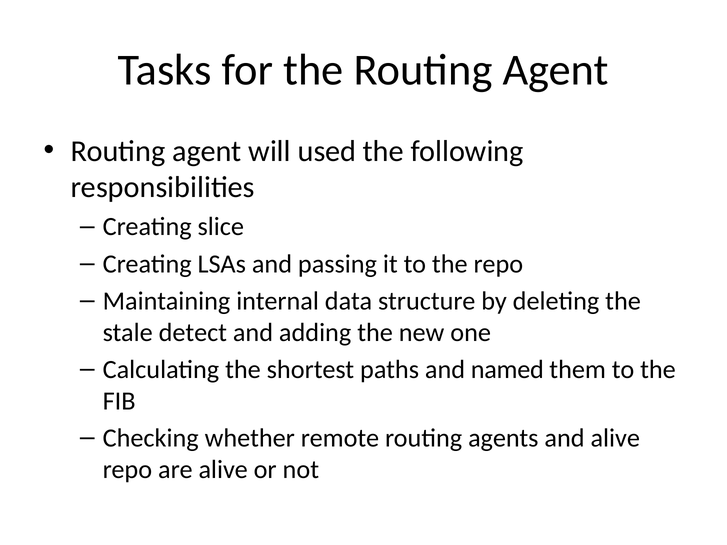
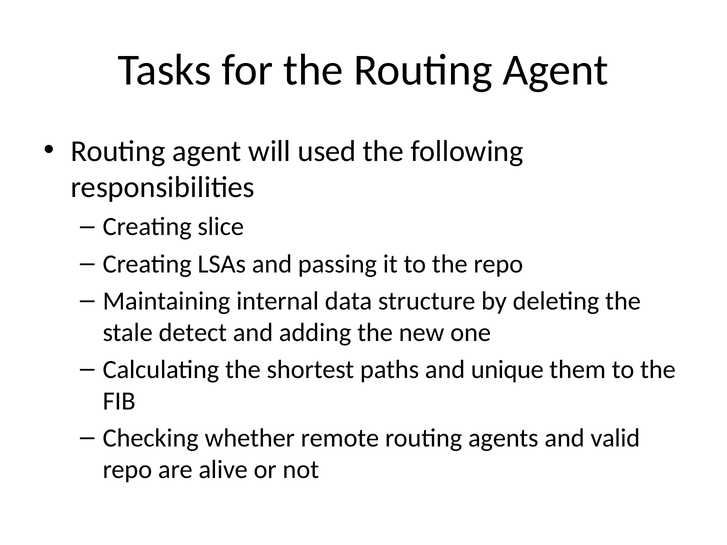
named: named -> unique (507, 370)
and alive: alive -> valid (615, 438)
